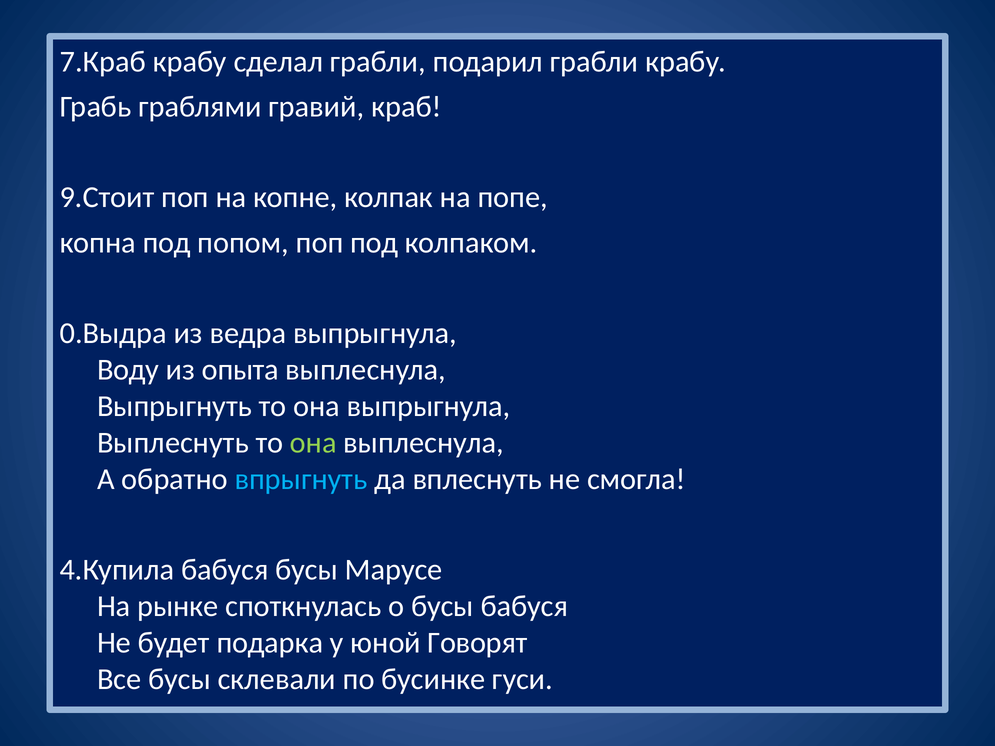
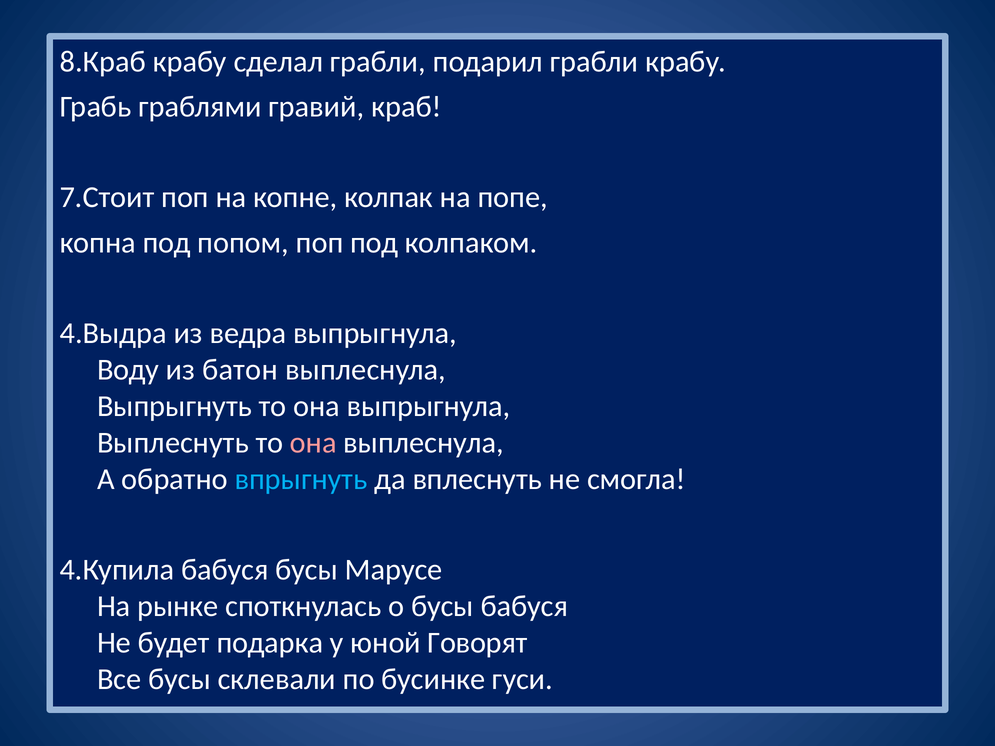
7.Краб: 7.Краб -> 8.Краб (103, 62)
9.Стоит: 9.Стоит -> 7.Стоит (107, 198)
0.Выдра: 0.Выдра -> 4.Выдра (113, 333)
опыта: опыта -> батон (240, 370)
она colour: light green -> pink (313, 443)
